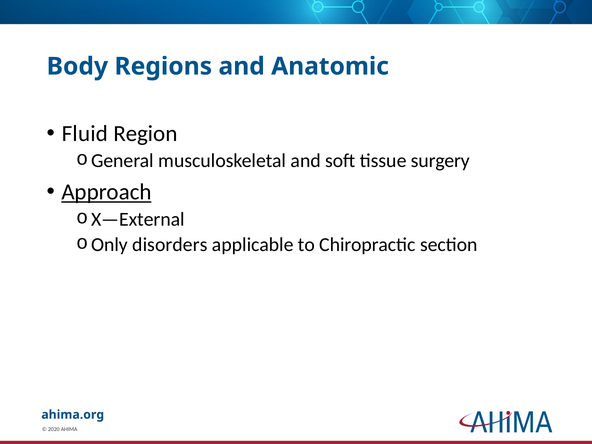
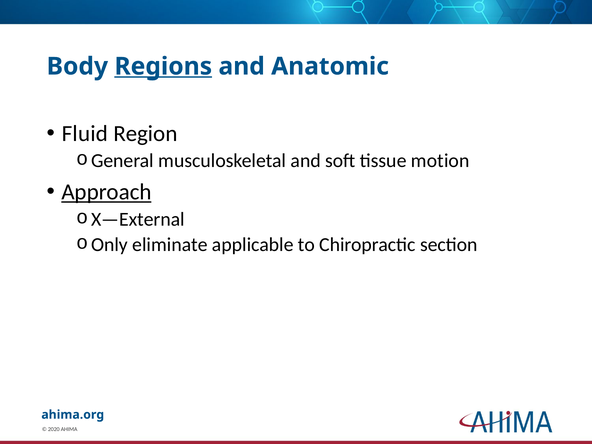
Regions underline: none -> present (163, 66)
surgery: surgery -> motion (440, 161)
disorders: disorders -> eliminate (170, 245)
